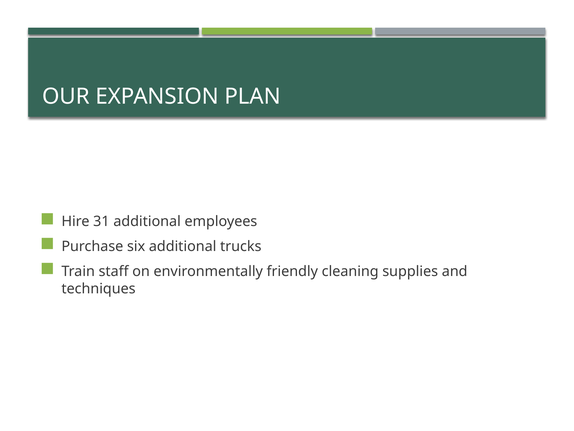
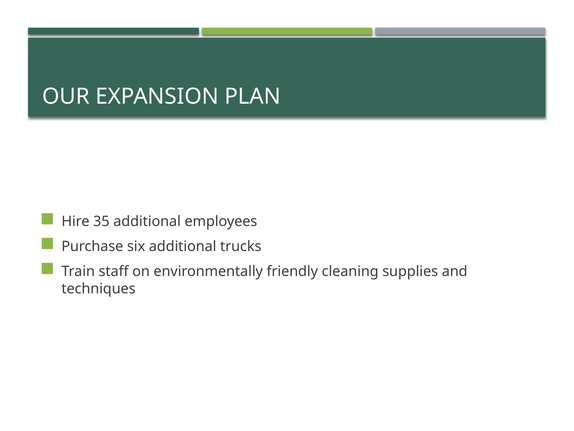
31: 31 -> 35 (101, 221)
